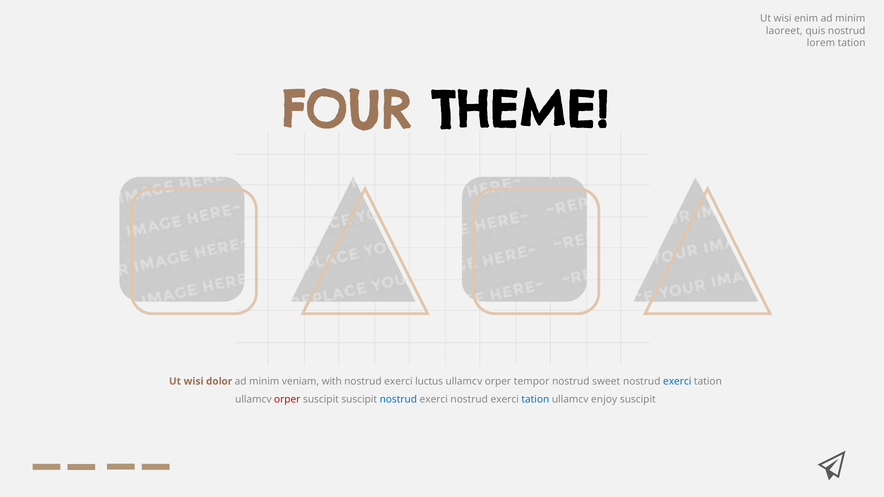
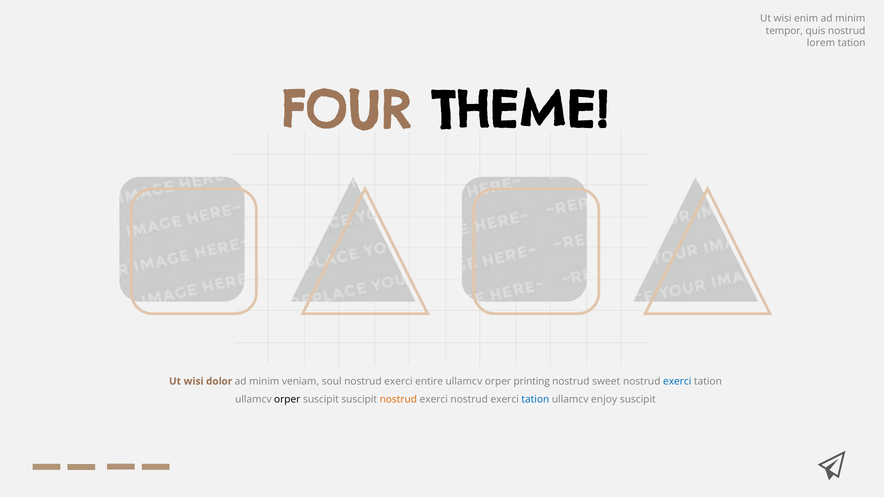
laoreet: laoreet -> tempor (784, 31)
with: with -> soul (332, 381)
luctus: luctus -> entire (429, 381)
tempor: tempor -> printing (532, 381)
orper colour: red -> black (287, 400)
nostrud colour: blue -> orange (398, 400)
